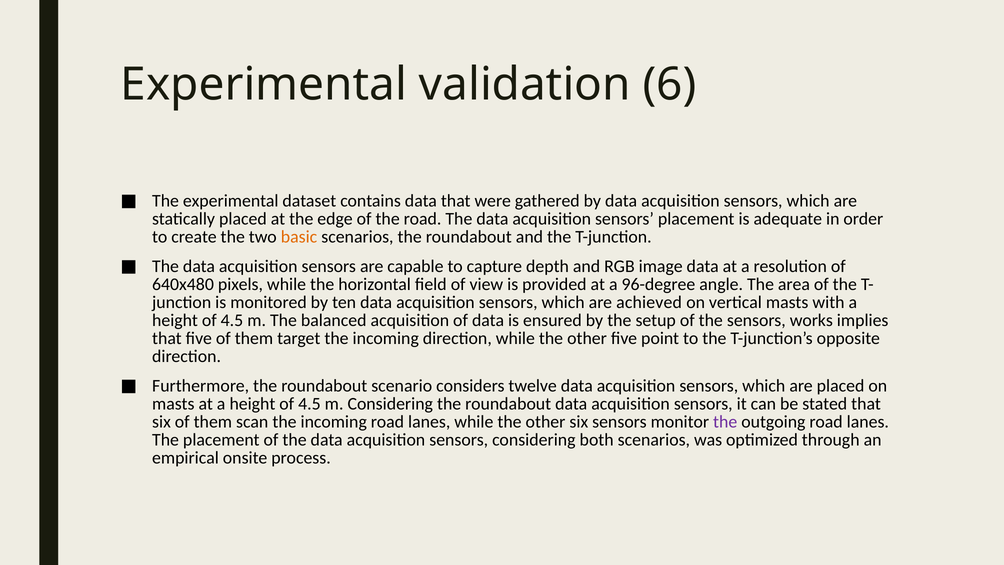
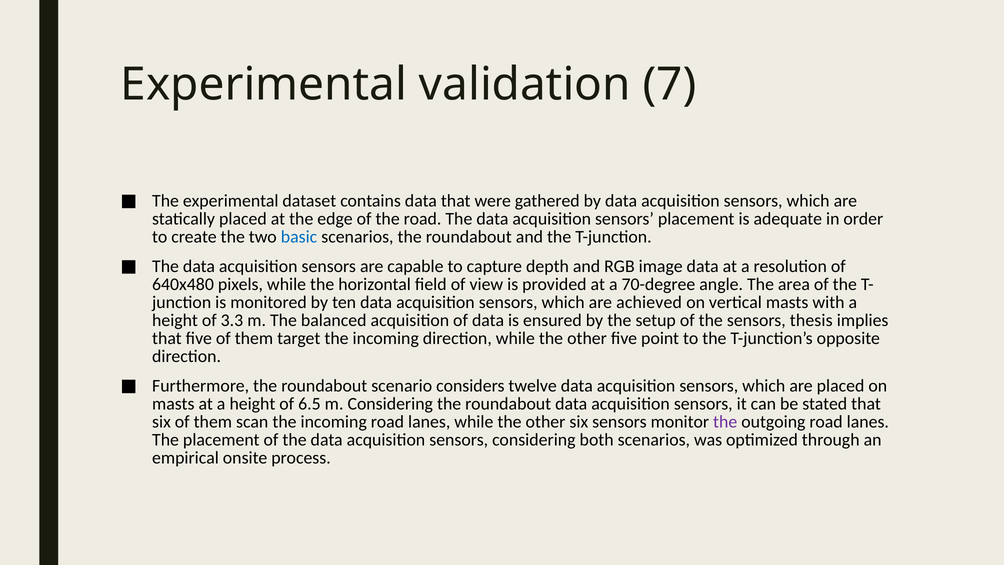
6: 6 -> 7 (670, 84)
basic colour: orange -> blue (299, 237)
96-degree: 96-degree -> 70-degree (658, 284)
4.5: 4.5 -> 3.3 (232, 320)
works: works -> thesis (811, 320)
4.5: 4.5 -> 6.5 (309, 404)
